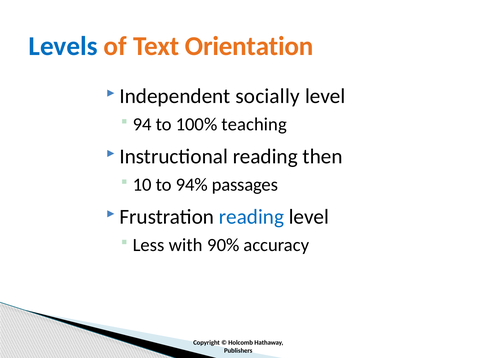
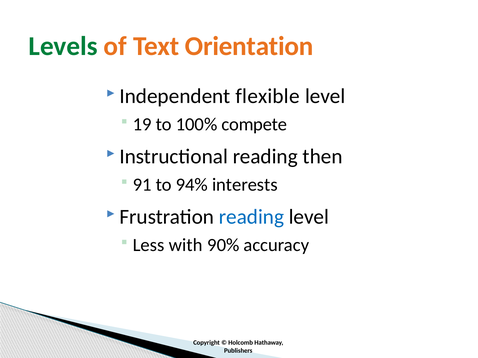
Levels colour: blue -> green (63, 46)
socially: socially -> flexible (268, 96)
94: 94 -> 19 (142, 125)
teaching: teaching -> compete (254, 125)
10: 10 -> 91 (142, 185)
passages: passages -> interests (245, 185)
